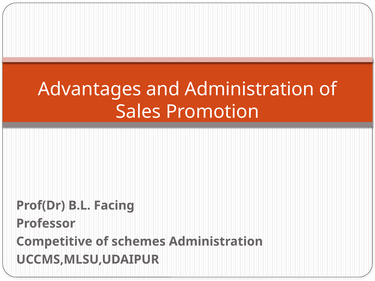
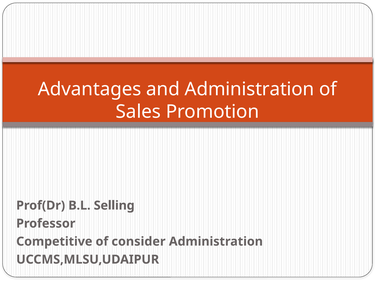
Facing: Facing -> Selling (114, 206)
schemes: schemes -> consider (139, 242)
